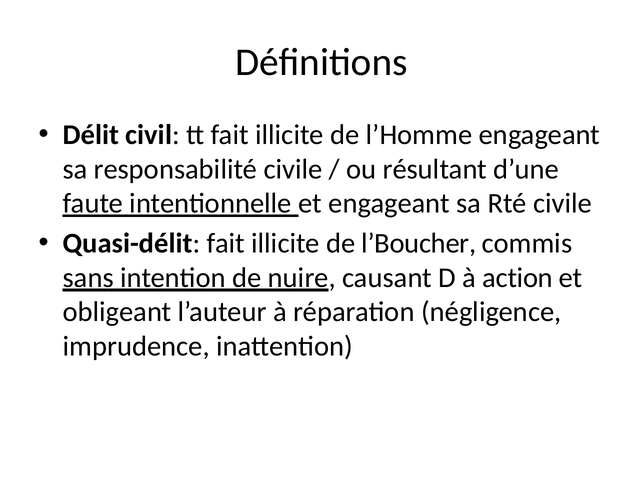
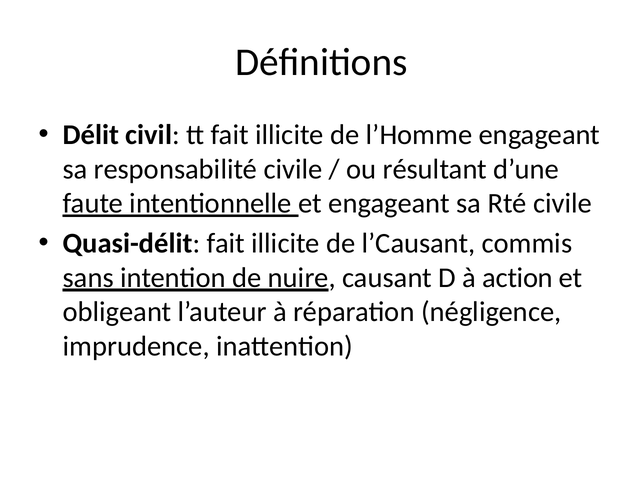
l’Boucher: l’Boucher -> l’Causant (419, 244)
